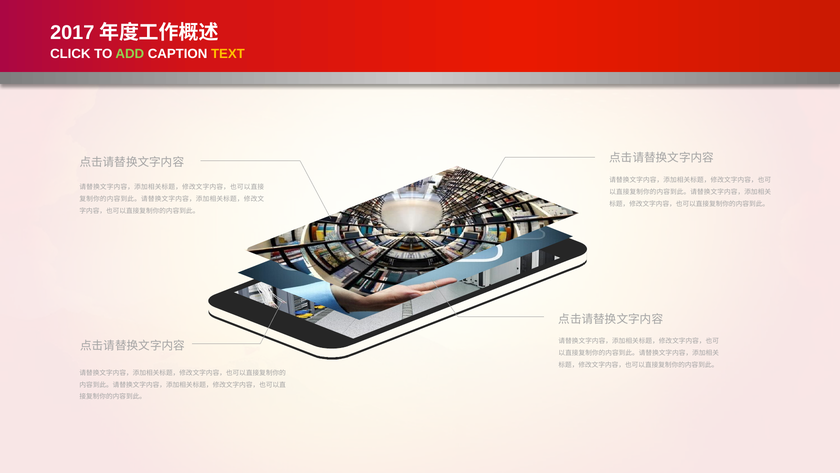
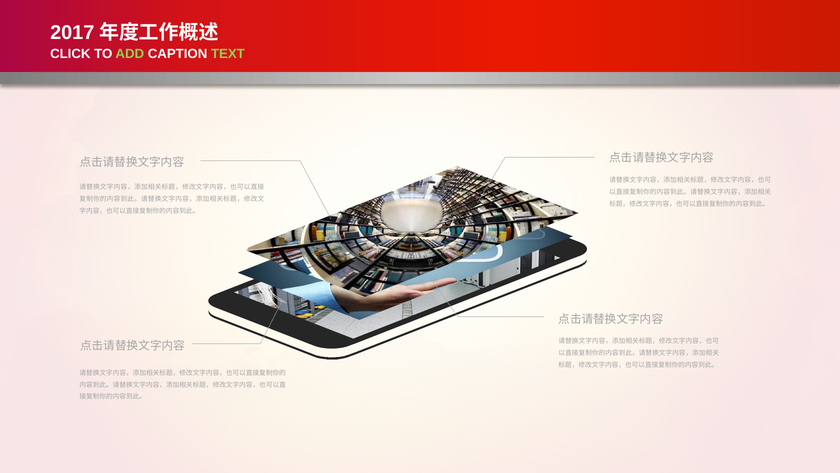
TEXT colour: yellow -> light green (228, 54)
